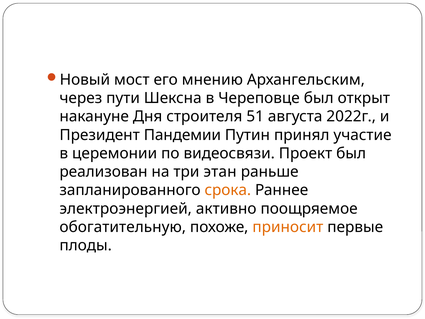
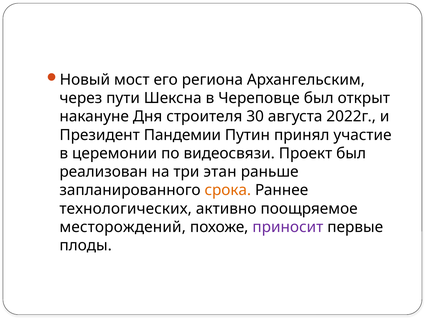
мнению: мнению -> региона (212, 80)
51: 51 -> 30 (255, 116)
электроэнергией: электроэнергией -> технологических (126, 209)
обогатительную: обогатительную -> месторождений (123, 227)
приносит colour: orange -> purple (288, 227)
